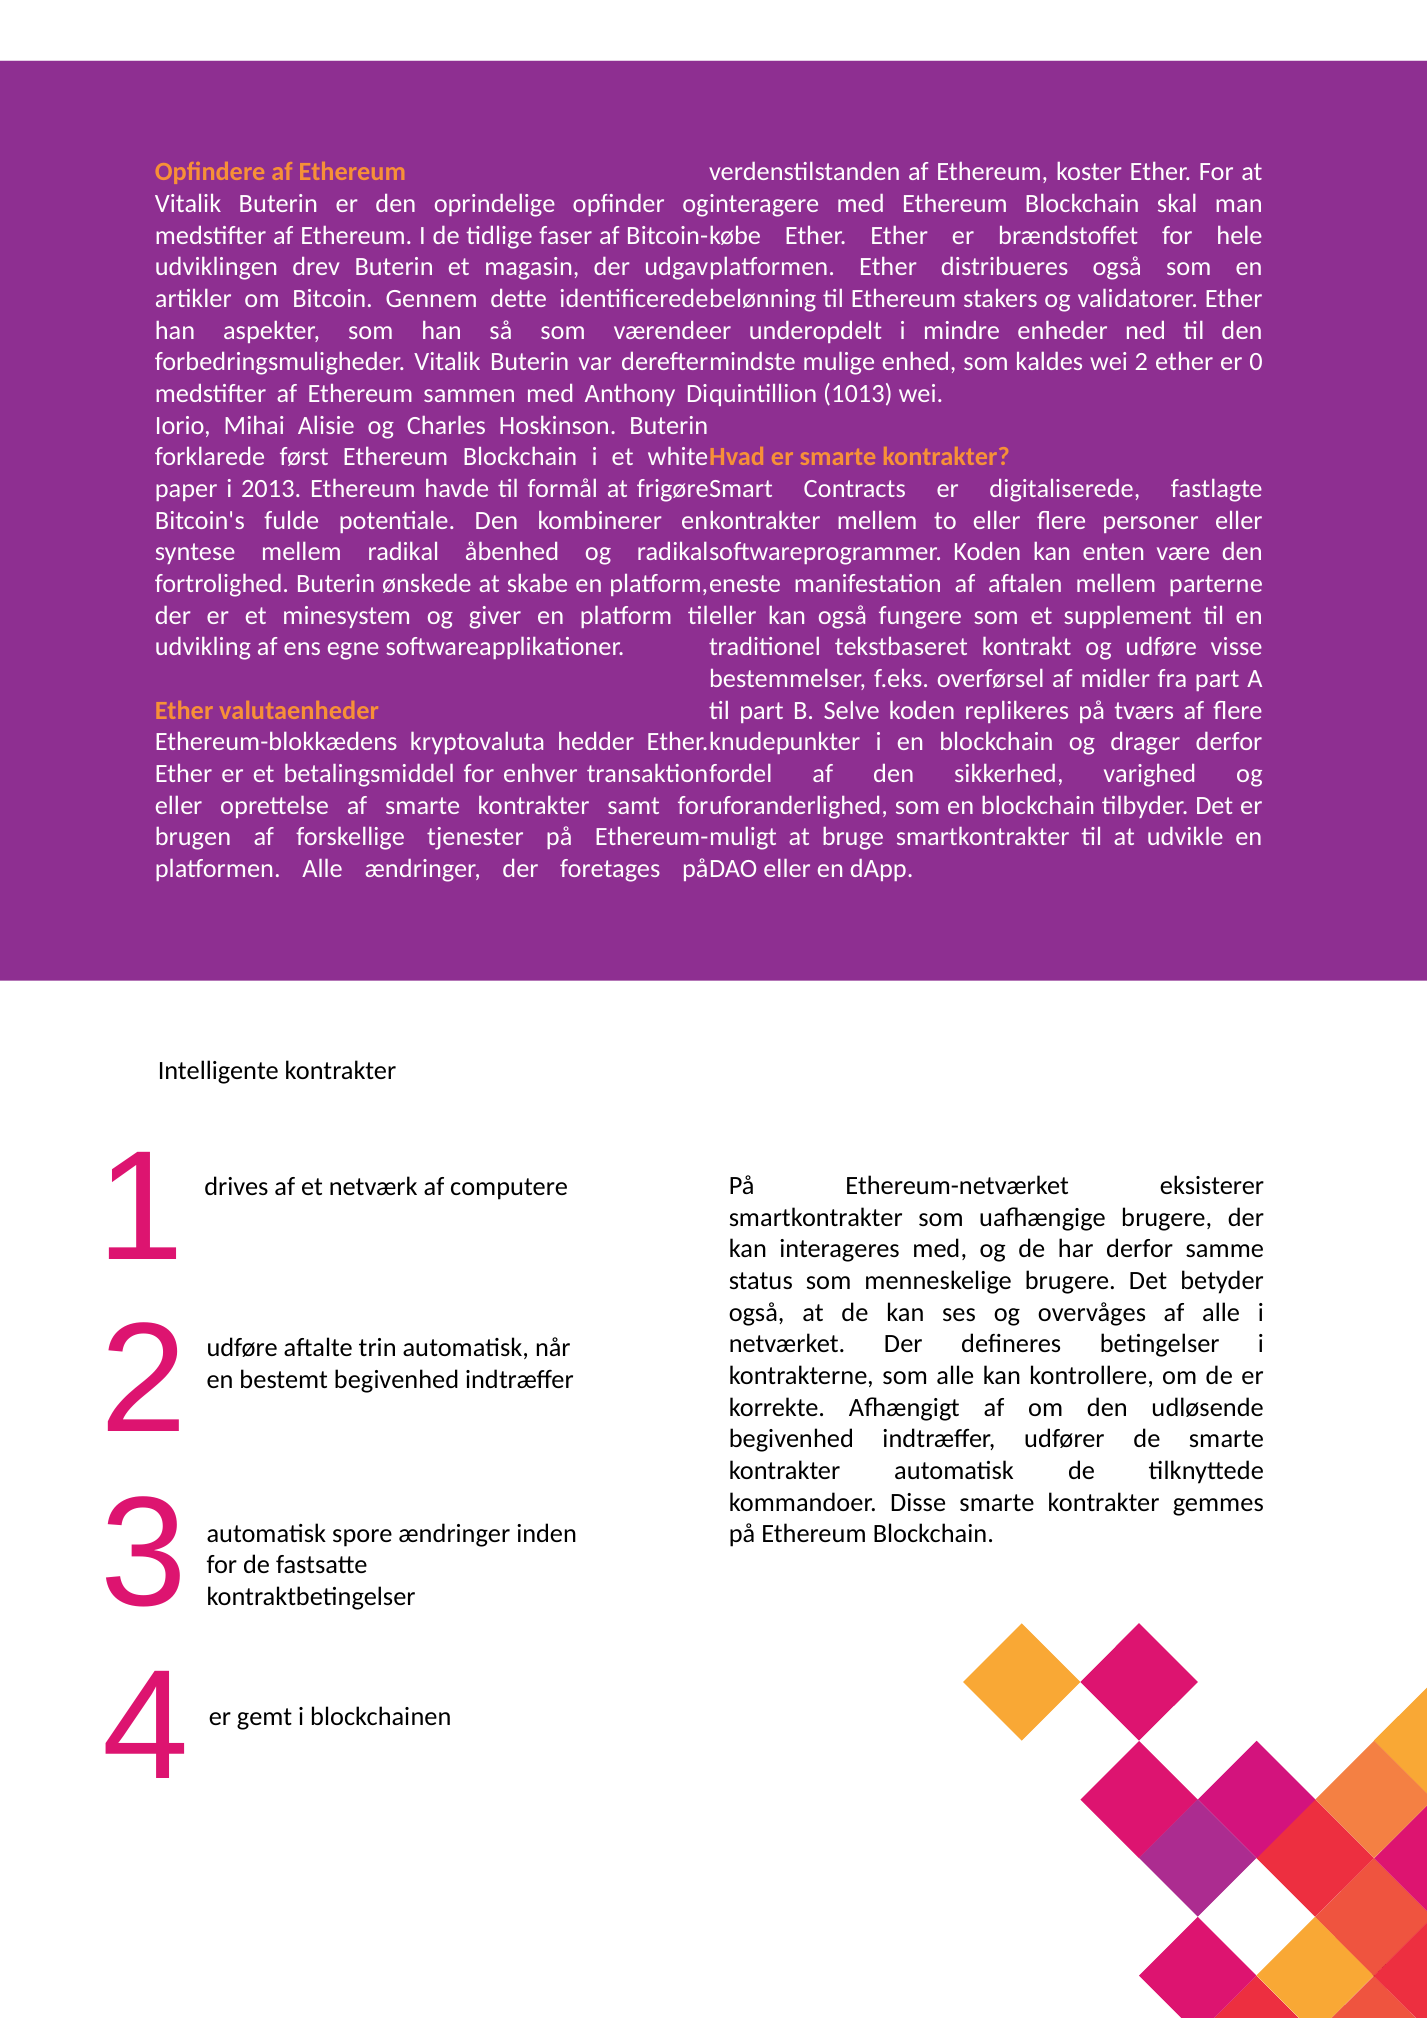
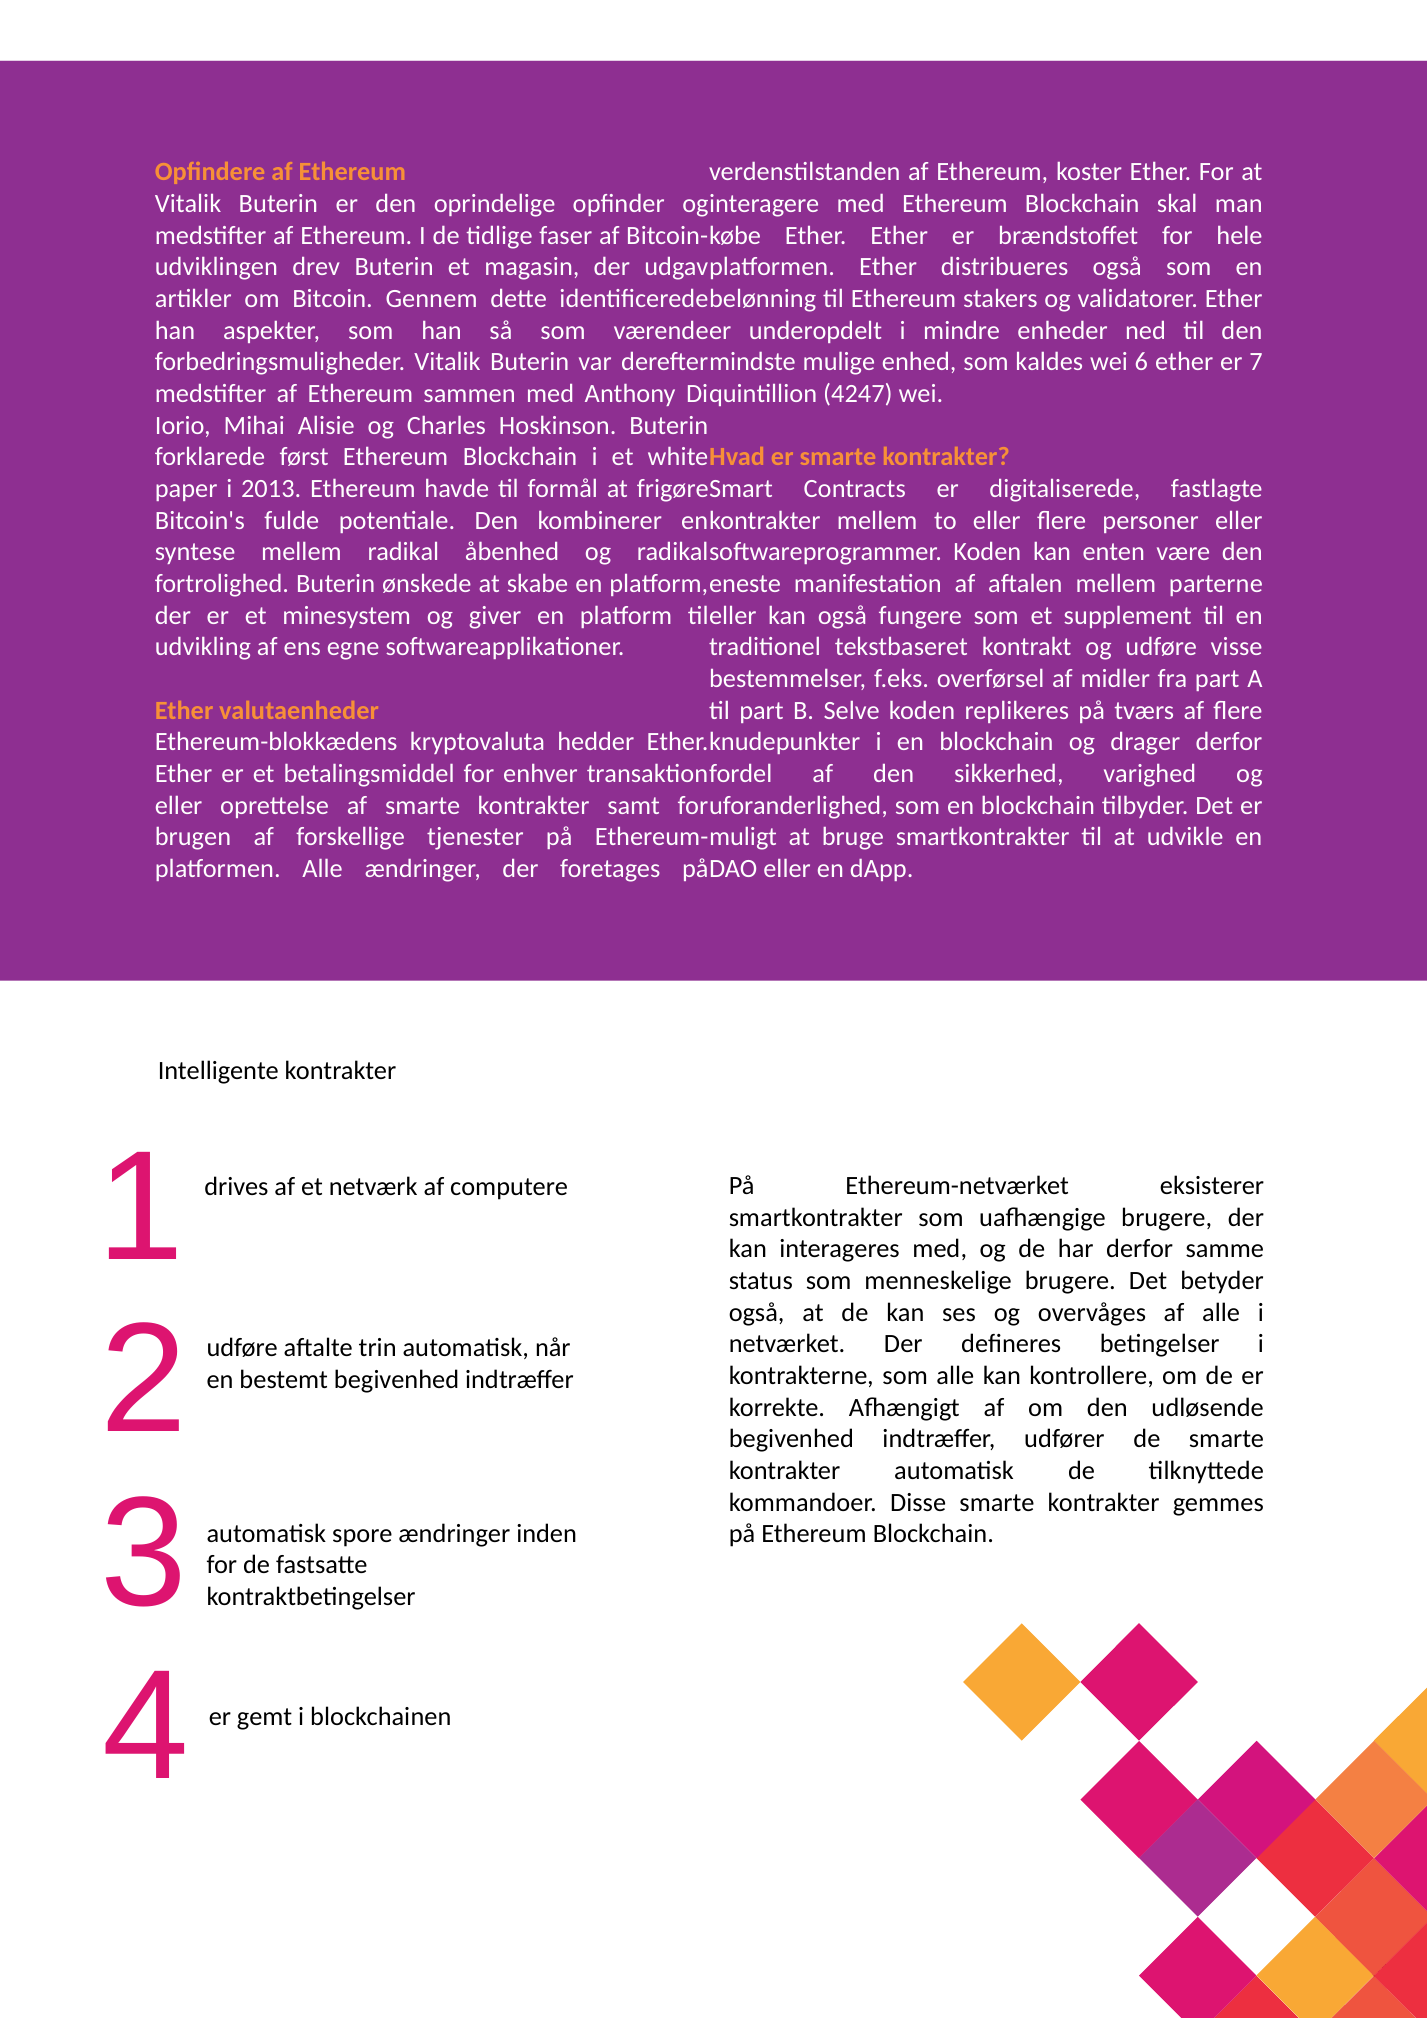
wei 2: 2 -> 6 (1141, 362)
0: 0 -> 7 (1256, 362)
1013: 1013 -> 4247 (858, 394)
